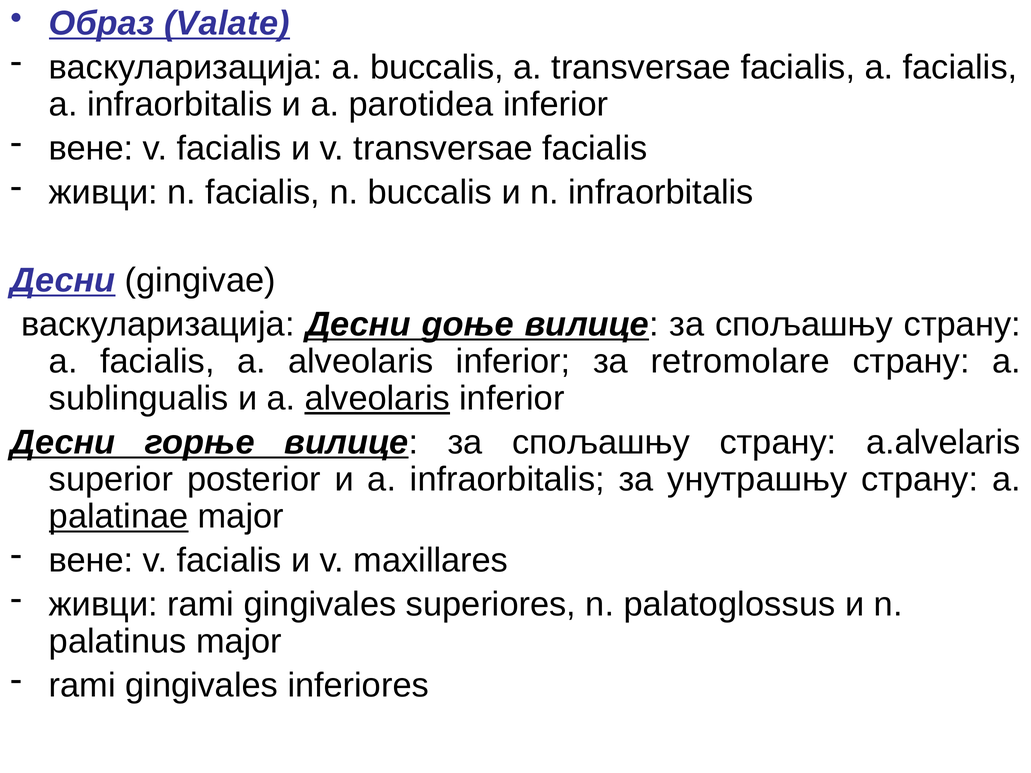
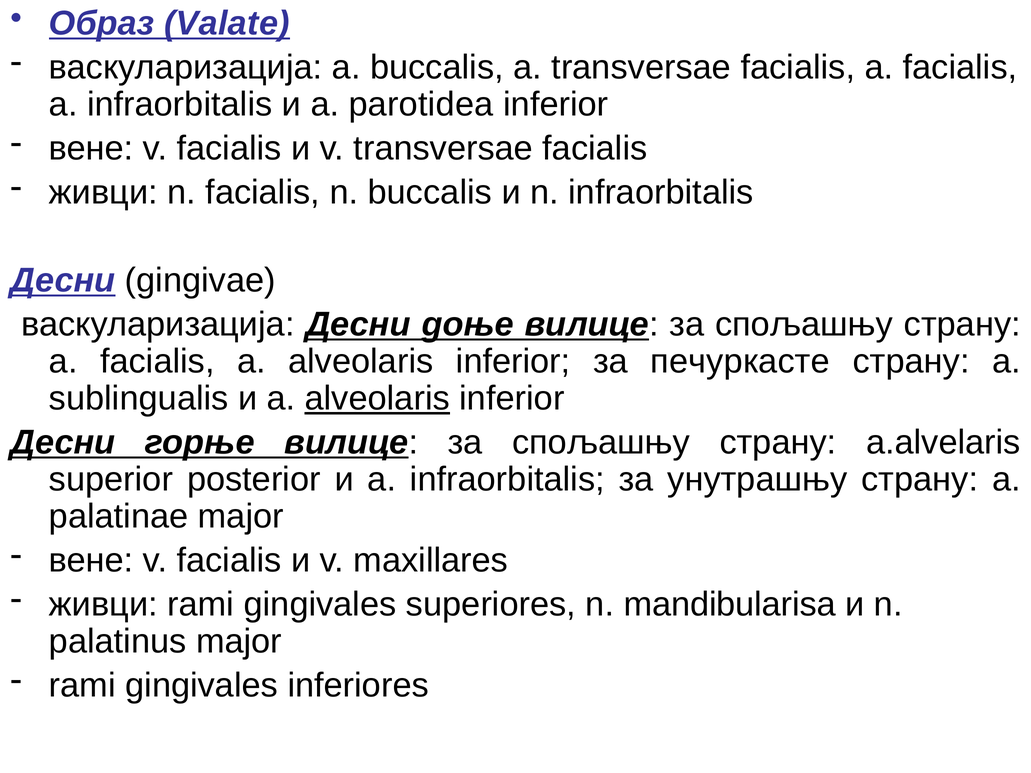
retromolare: retromolare -> печуркасте (740, 361)
palatinae underline: present -> none (119, 517)
palatoglossus: palatoglossus -> mandibularisa (730, 605)
